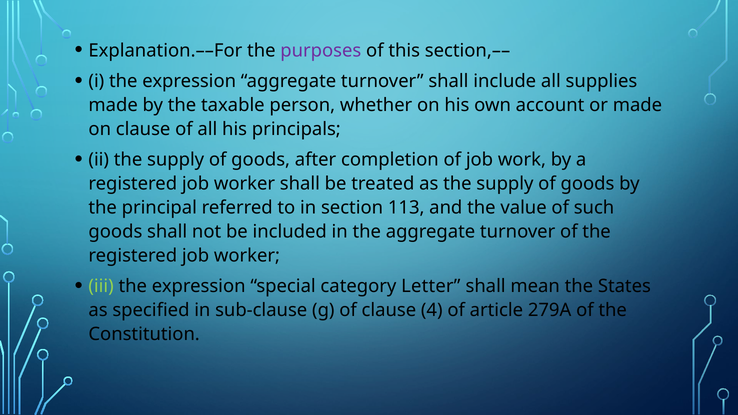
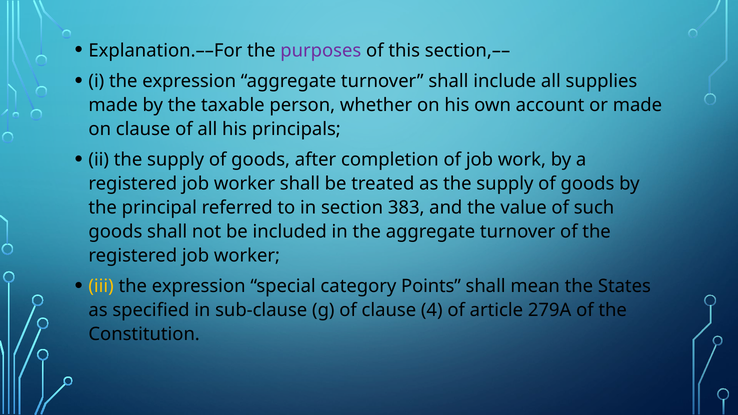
113: 113 -> 383 (406, 208)
iii colour: light green -> yellow (101, 286)
Letter: Letter -> Points (431, 286)
